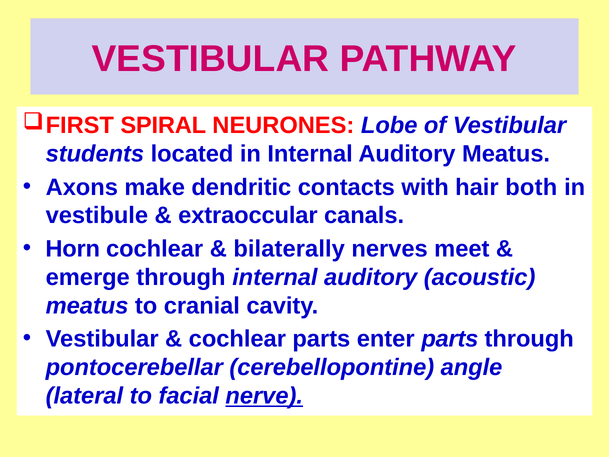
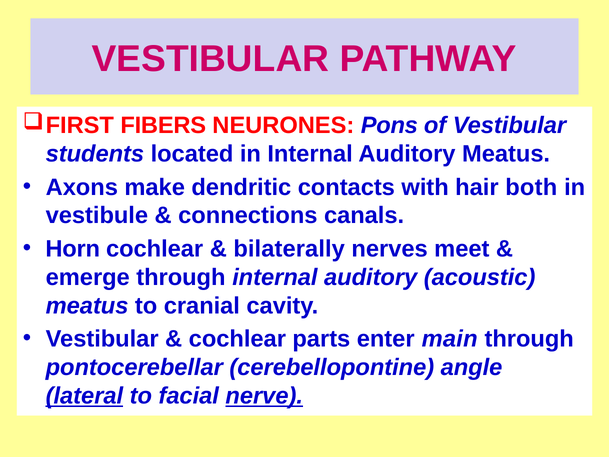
SPIRAL: SPIRAL -> FIBERS (163, 125)
Lobe: Lobe -> Pons (389, 125)
extraoccular: extraoccular -> connections (248, 216)
enter parts: parts -> main (450, 339)
lateral underline: none -> present (84, 396)
